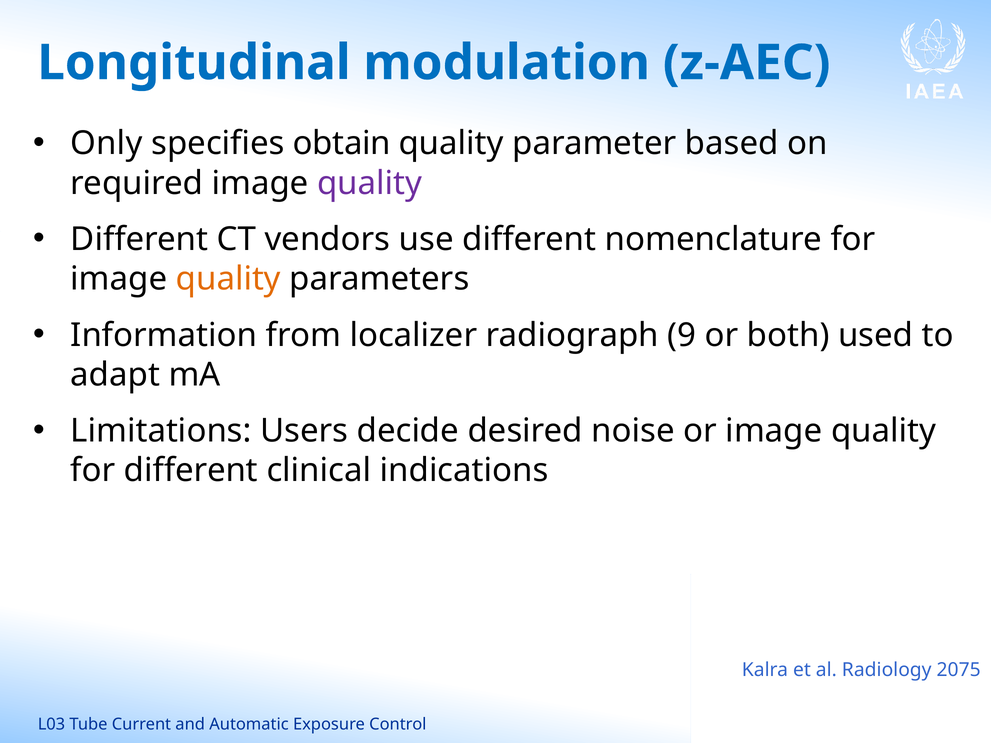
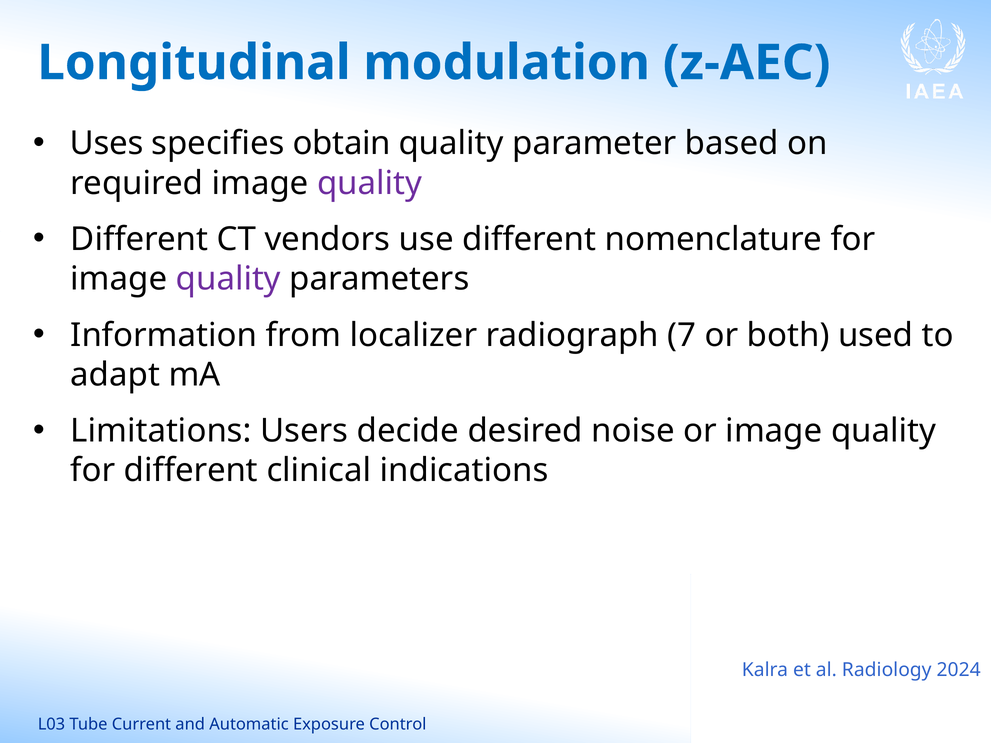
Only: Only -> Uses (107, 144)
quality colour: orange -> purple (228, 279)
9: 9 -> 7 (682, 335)
2075: 2075 -> 2024 (959, 670)
